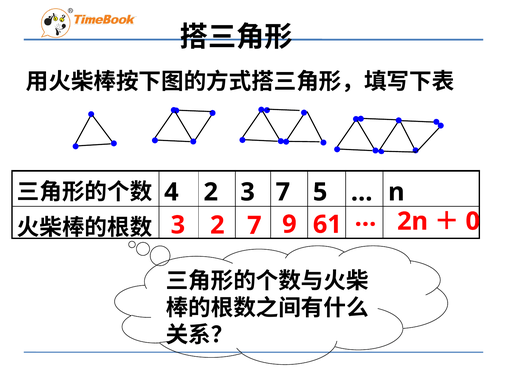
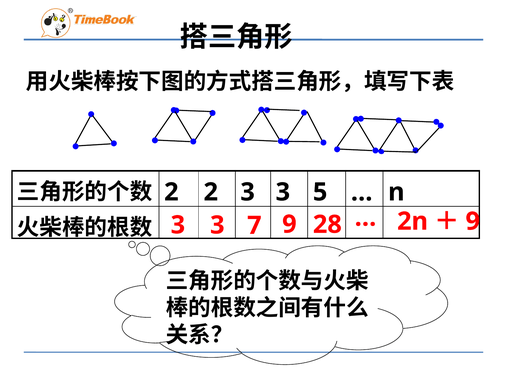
4: 4 -> 2 (171, 192)
2 3 7: 7 -> 3 (283, 192)
0: 0 -> 9 (473, 221)
2: 2 -> 3 (217, 225)
61: 61 -> 28 (327, 225)
